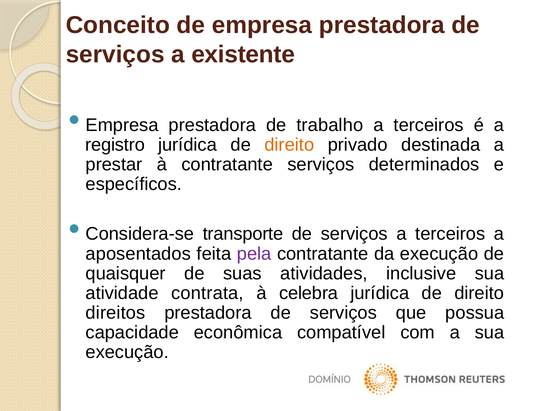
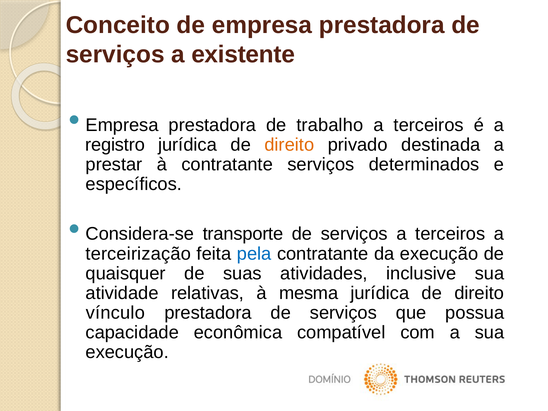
aposentados: aposentados -> terceirização (138, 254)
pela colour: purple -> blue (254, 254)
contrata: contrata -> relativas (208, 293)
celebra: celebra -> mesma (309, 293)
direitos: direitos -> vínculo (115, 313)
